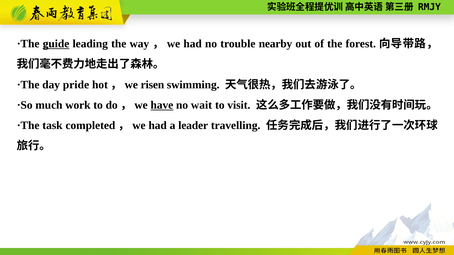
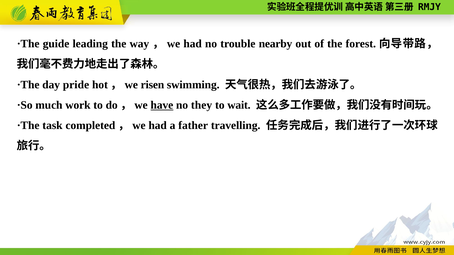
guide underline: present -> none (56, 44)
wait: wait -> they (202, 105)
visit: visit -> wait (239, 105)
leader: leader -> father (193, 126)
